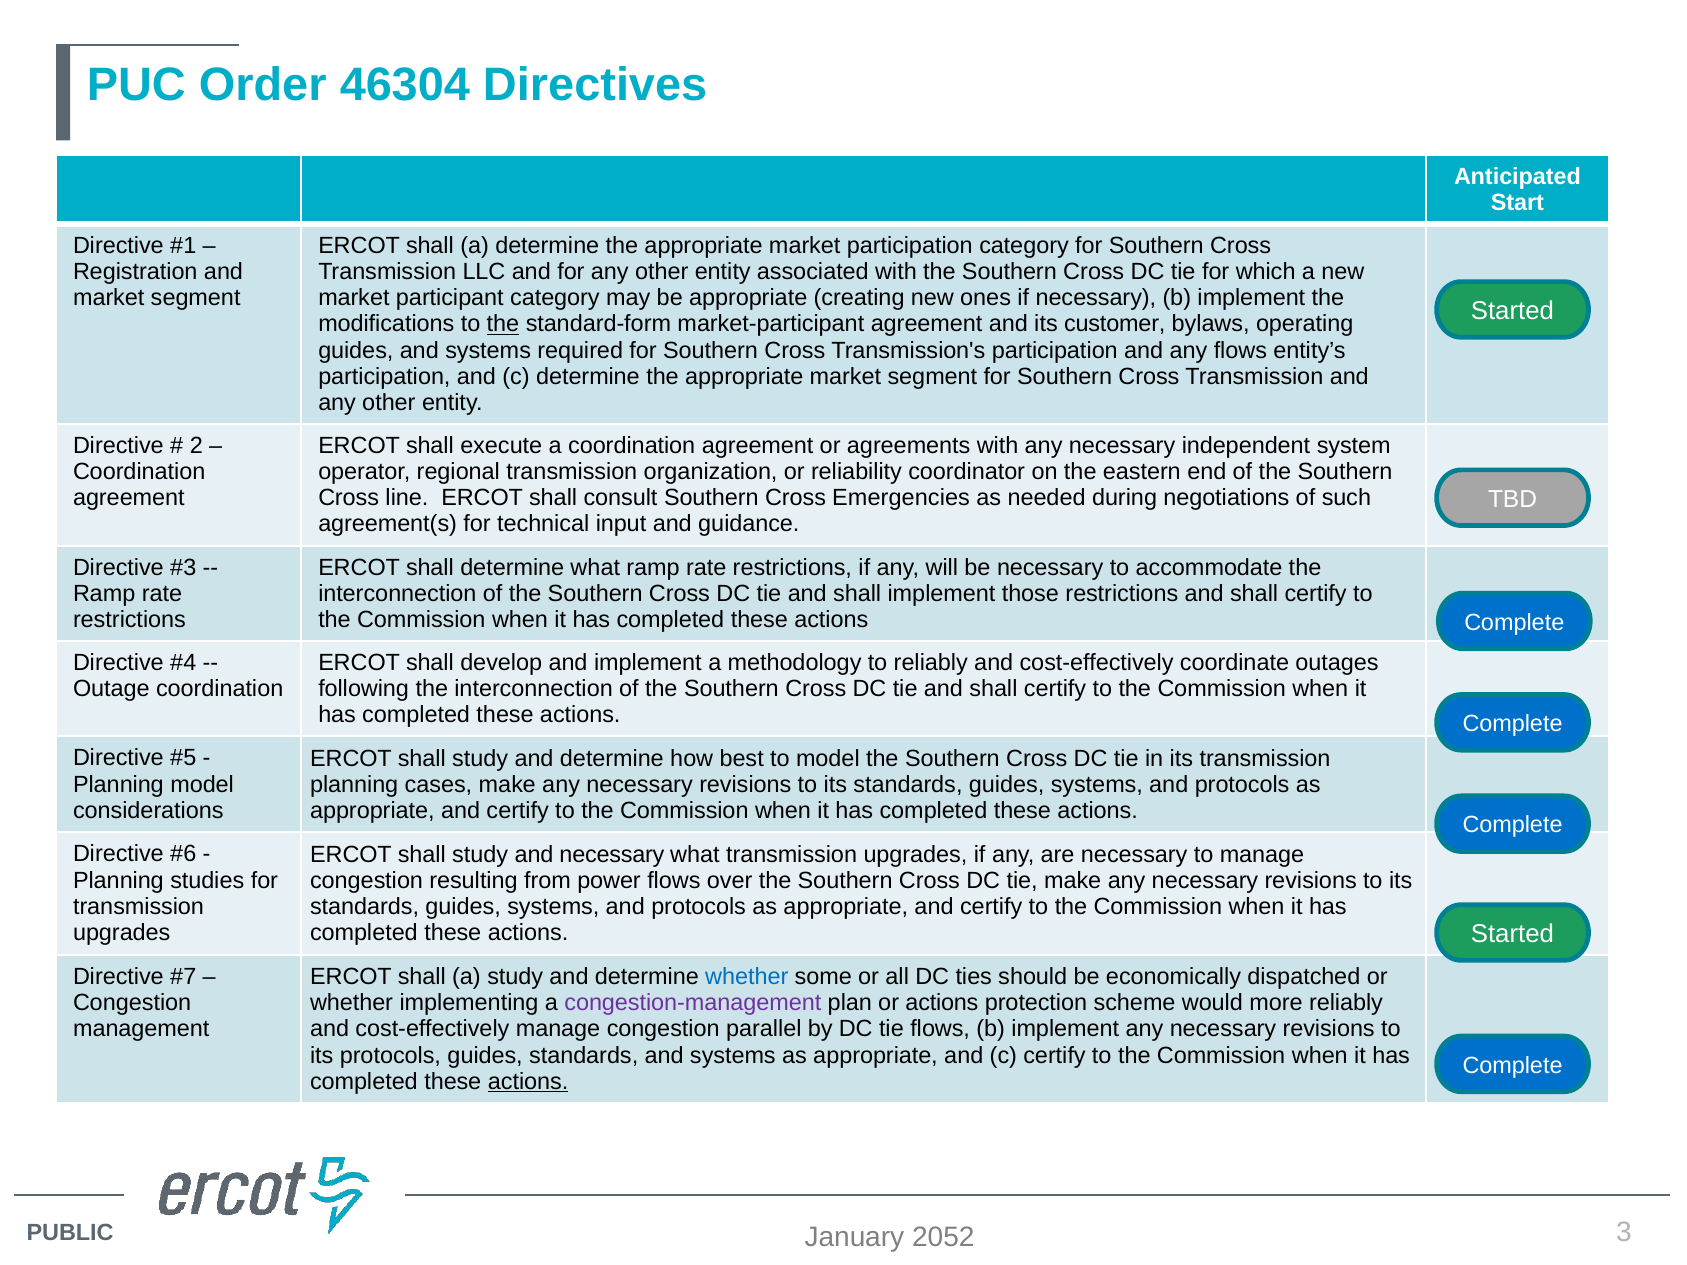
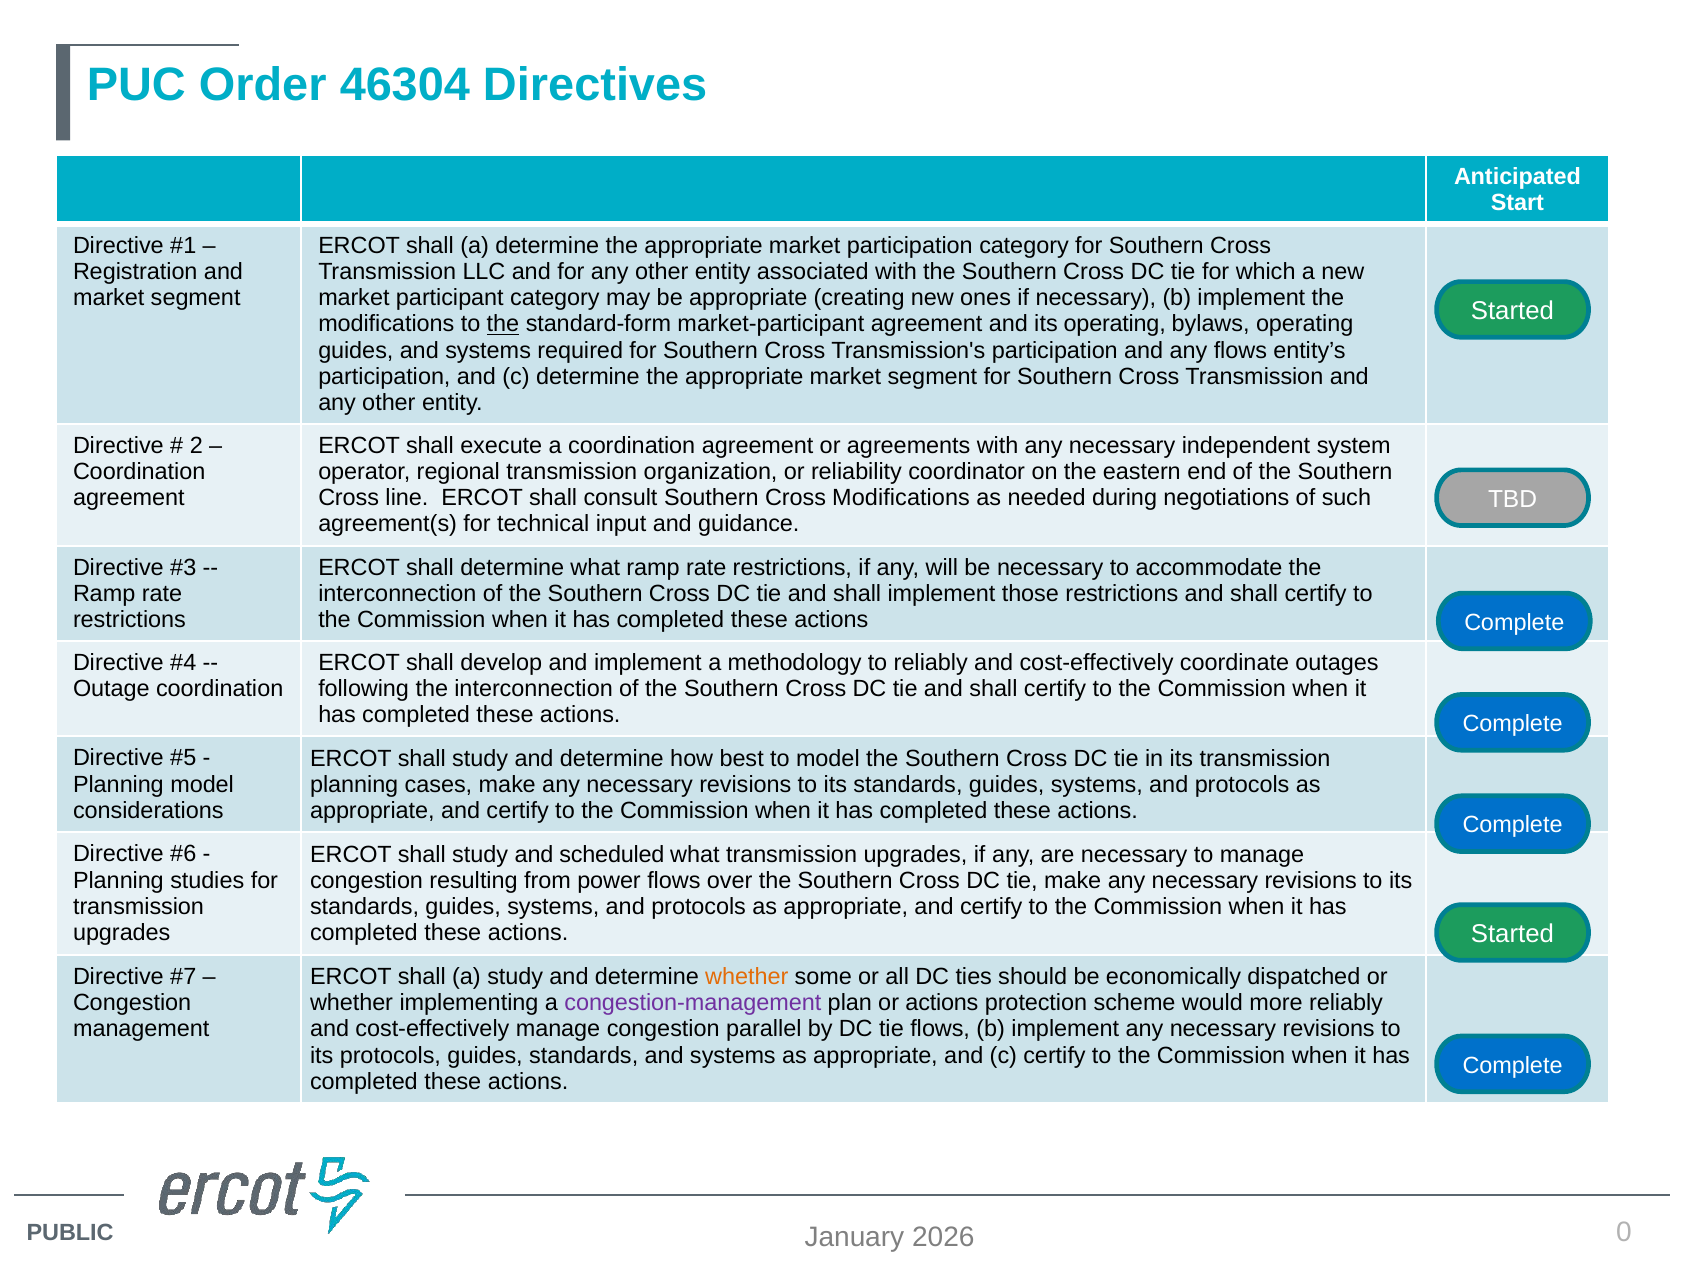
its customer: customer -> operating (1115, 324)
Cross Emergencies: Emergencies -> Modifications (901, 498)
and necessary: necessary -> scheduled (612, 855)
whether colour: blue -> orange (747, 977)
actions underline: present -> none (528, 1082)
3: 3 -> 0 (1624, 1233)
2052: 2052 -> 2026 (943, 1238)
